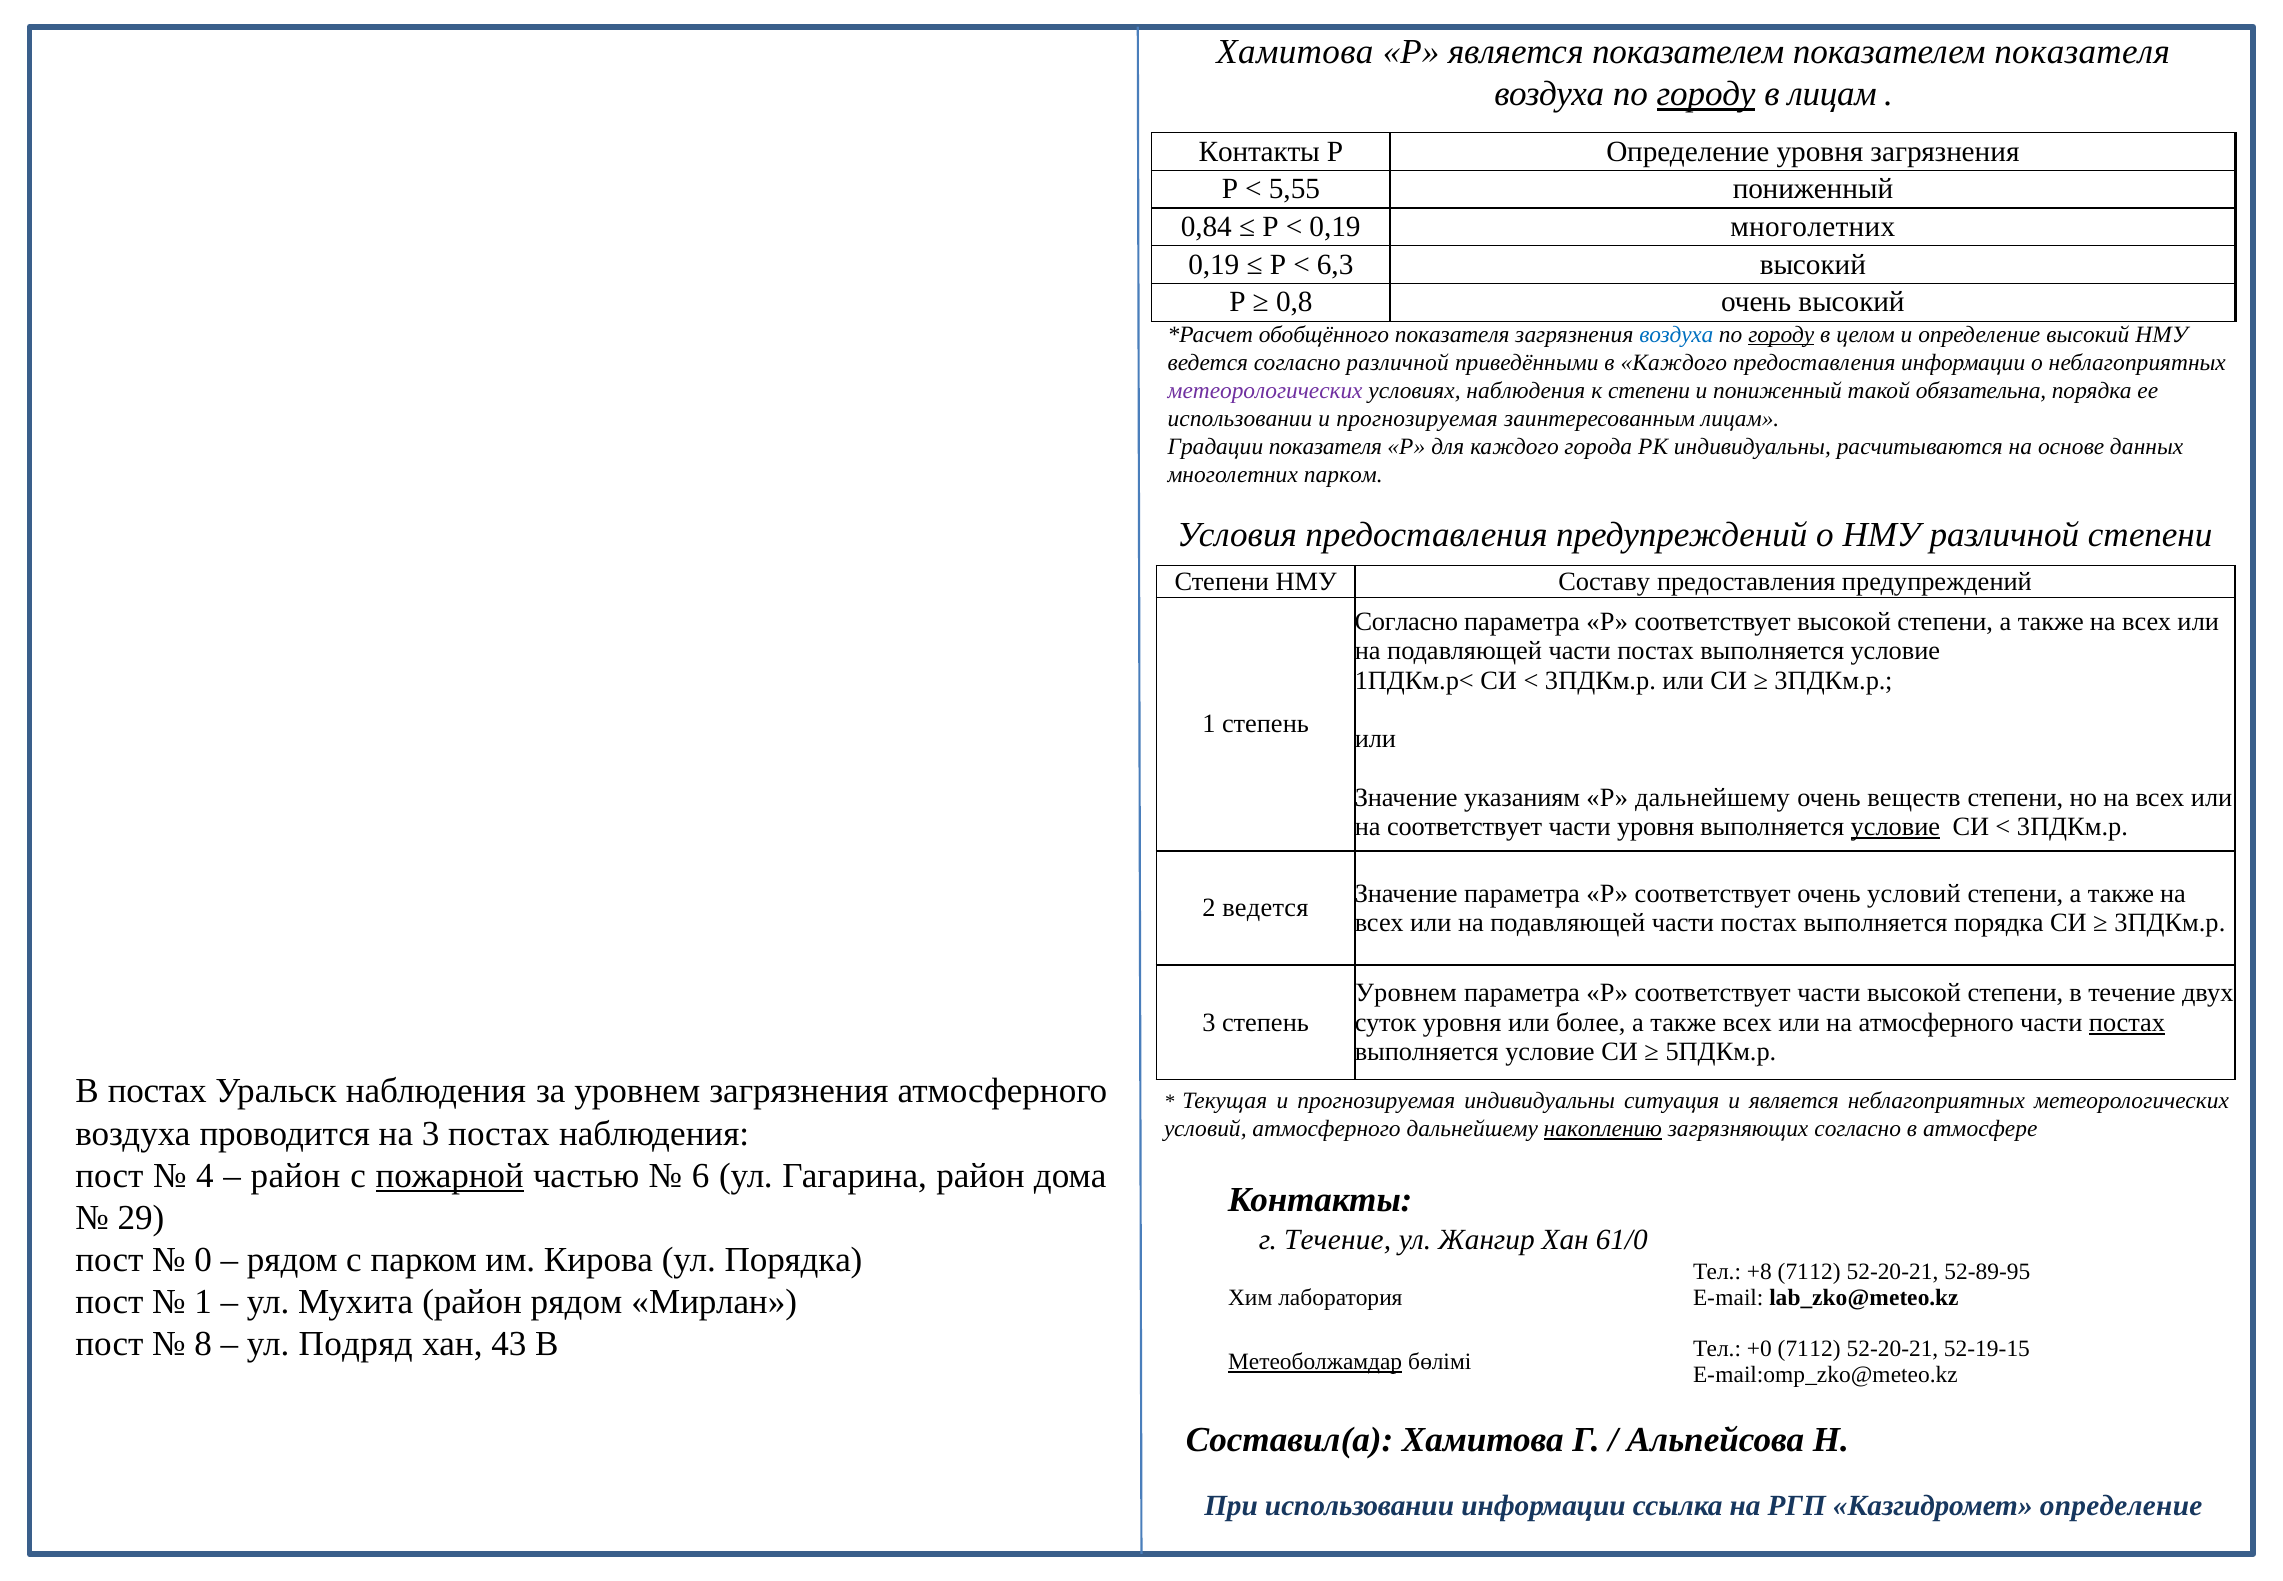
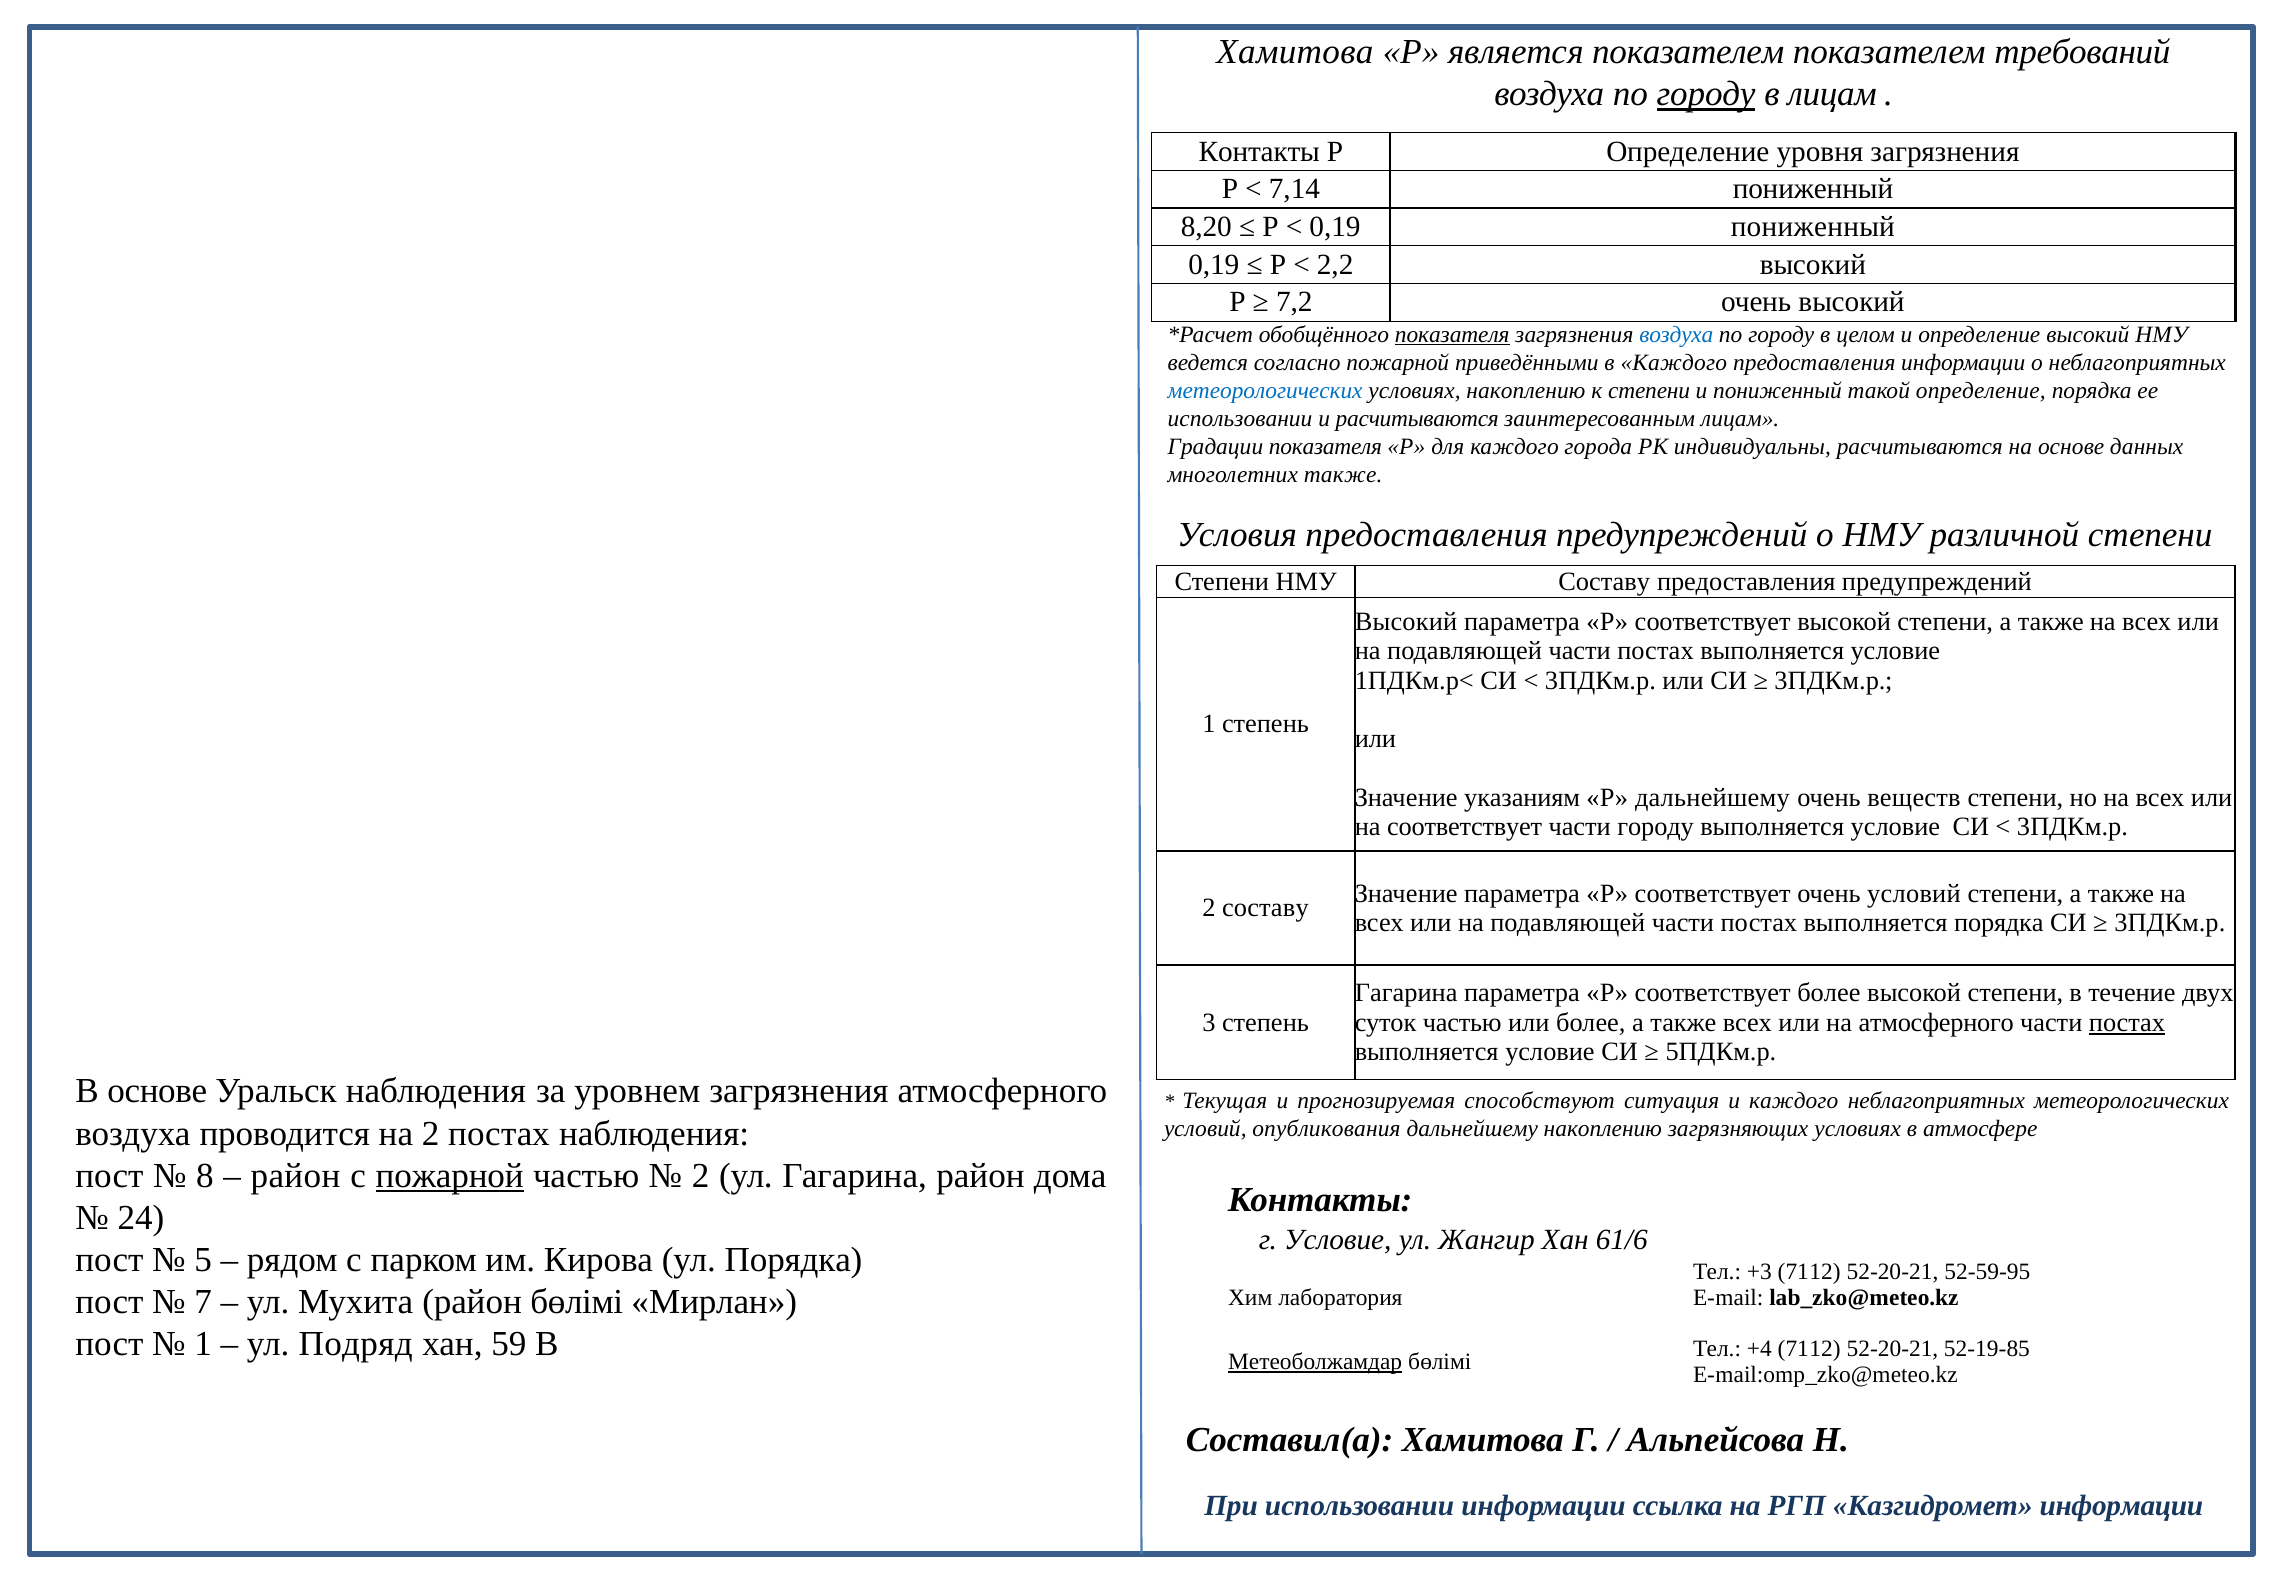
показателем показателя: показателя -> требований (2082, 52)
5,55: 5,55 -> 7,14 (1294, 189)
0,84: 0,84 -> 8,20 (1206, 227)
0,19 многолетних: многолетних -> пониженный (1813, 227)
6,3: 6,3 -> 2,2 (1335, 264)
0,8: 0,8 -> 7,2 (1294, 302)
показателя underline: none -> present (1452, 335)
городу underline: present -> none (1781, 335)
согласно различной: различной -> пожарной (1398, 363)
метеорологических colour: purple -> blue (1265, 391)
условиях наблюдения: наблюдения -> накоплению (1526, 391)
такой обязательна: обязательна -> определение (1981, 391)
прогнозируемая: прогнозируемая -> расчитываются (1417, 419)
многолетних парком: парком -> также (1343, 475)
Согласно: Согласно -> Высокий (1406, 622)
части уровня: уровня -> городу (1656, 826)
условие underline: present -> none (1895, 826)
2 ведется: ведется -> составу (1265, 908)
Уровнем: Уровнем -> Гагарина (1406, 993)
Р соответствует части: части -> более (1829, 993)
суток уровня: уровня -> частью (1462, 1022)
В постах: постах -> основе (157, 1091)
прогнозируемая индивидуальны: индивидуальны -> способствуют (1540, 1101)
и является: является -> каждого (1794, 1101)
на 3: 3 -> 2 (431, 1133)
условий атмосферного: атмосферного -> опубликования (1326, 1129)
накоплению underline: present -> none (1603, 1129)
загрязняющих согласно: согласно -> условиях (1858, 1129)
4: 4 -> 8 (205, 1175)
6: 6 -> 2 (701, 1175)
29: 29 -> 24 (141, 1217)
г Течение: Течение -> Условие (1338, 1239)
61/0: 61/0 -> 61/6 (1622, 1239)
0: 0 -> 5 (203, 1260)
+8: +8 -> +3 (1759, 1271)
52-89-95: 52-89-95 -> 52-59-95 (1987, 1271)
1: 1 -> 7 (203, 1302)
район рядом: рядом -> бөлімі (577, 1302)
8: 8 -> 1 (203, 1344)
43: 43 -> 59 (509, 1344)
+0: +0 -> +4 (1759, 1349)
52-19-15: 52-19-15 -> 52-19-85 (1987, 1349)
Казгидромет определение: определение -> информации (2121, 1505)
